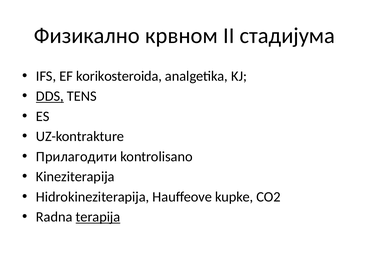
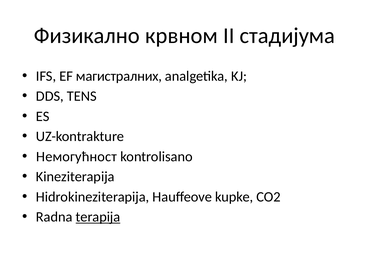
korikosteroida: korikosteroida -> магистралних (119, 76)
DDS underline: present -> none (50, 96)
Прилагодити: Прилагодити -> Немогућност (77, 156)
